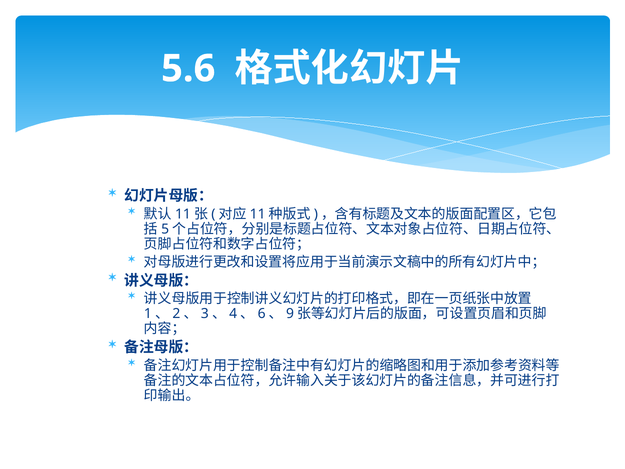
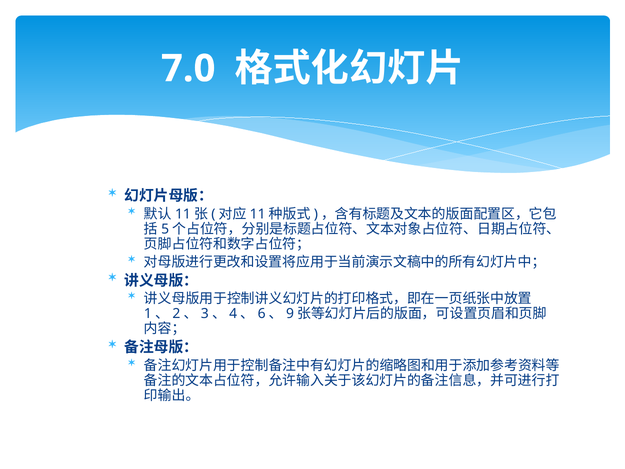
5.6: 5.6 -> 7.0 (188, 69)
